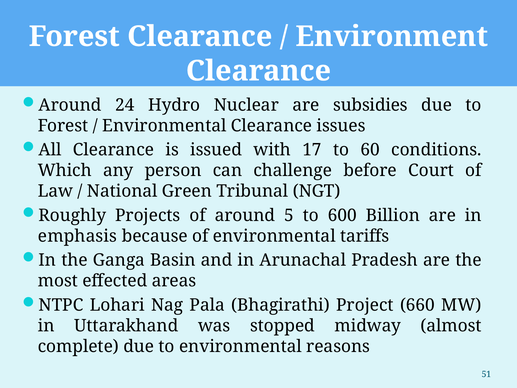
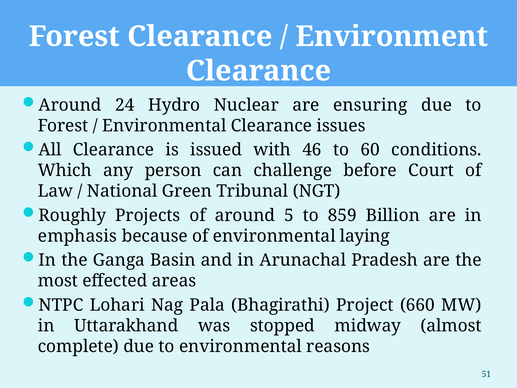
subsidies: subsidies -> ensuring (370, 105)
17: 17 -> 46 (312, 150)
600: 600 -> 859 (342, 215)
tariffs: tariffs -> laying (365, 236)
